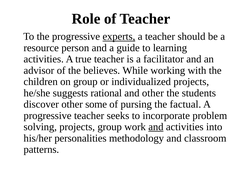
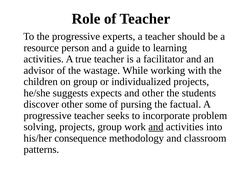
experts underline: present -> none (119, 36)
believes: believes -> wastage (102, 70)
rational: rational -> expects (106, 93)
personalities: personalities -> consequence (81, 138)
